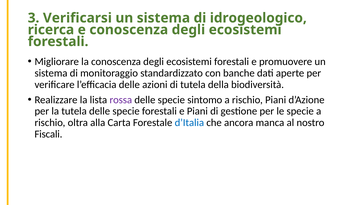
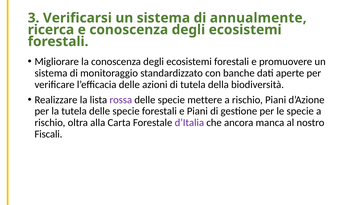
idrogeologico: idrogeologico -> annualmente (258, 18)
sintomo: sintomo -> mettere (205, 100)
d’Italia colour: blue -> purple (189, 123)
